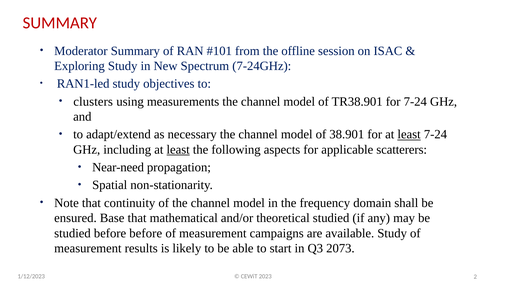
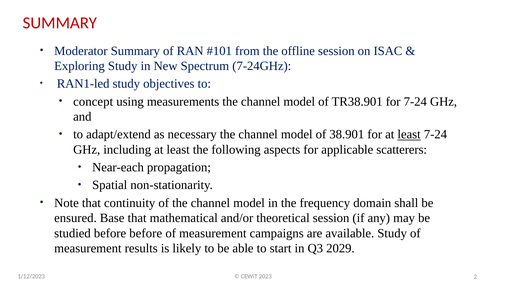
clusters: clusters -> concept (93, 101)
least underline: present -> none (178, 149)
Near-need: Near-need -> Near-each (118, 167)
theoretical studied: studied -> session (331, 218)
2073: 2073 -> 2029 (340, 248)
